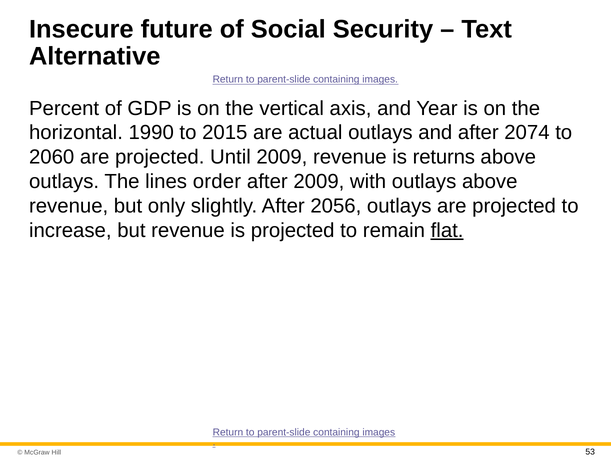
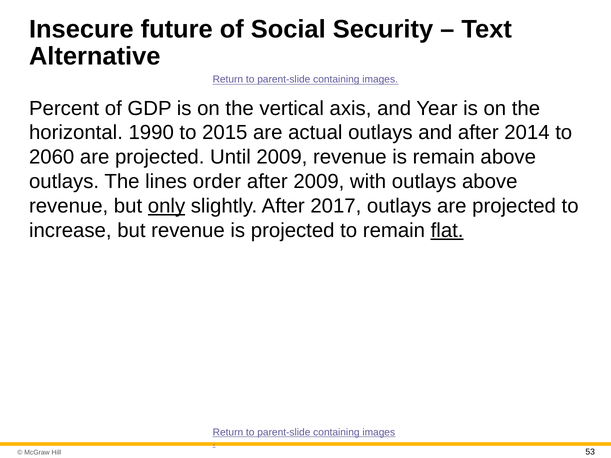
2074: 2074 -> 2014 (527, 133)
is returns: returns -> remain (444, 157)
only underline: none -> present (167, 206)
2056: 2056 -> 2017 (336, 206)
